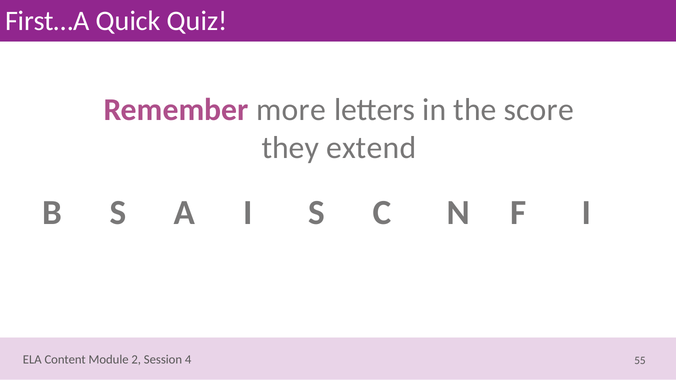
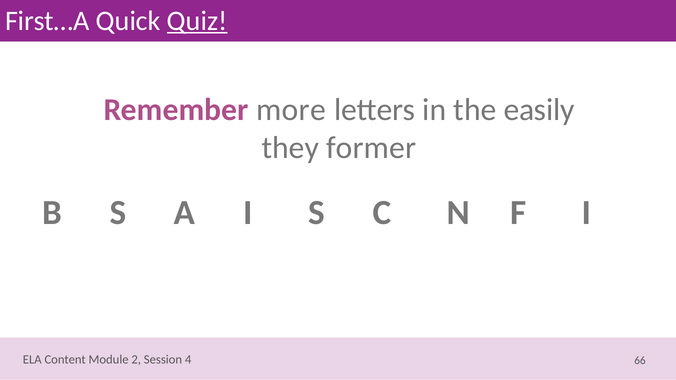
Quiz underline: none -> present (197, 21)
score: score -> easily (539, 110)
extend: extend -> former (371, 148)
55: 55 -> 66 (640, 361)
